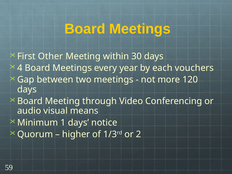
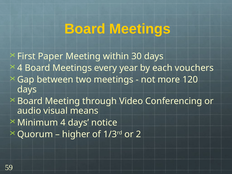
Other: Other -> Paper (51, 56)
Minimum 1: 1 -> 4 (63, 123)
